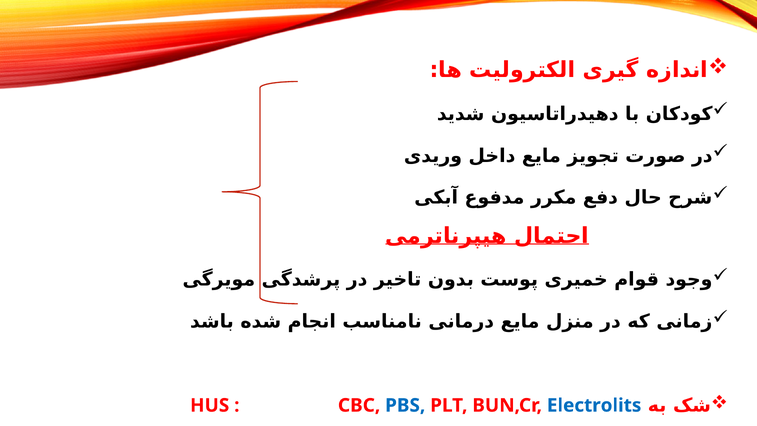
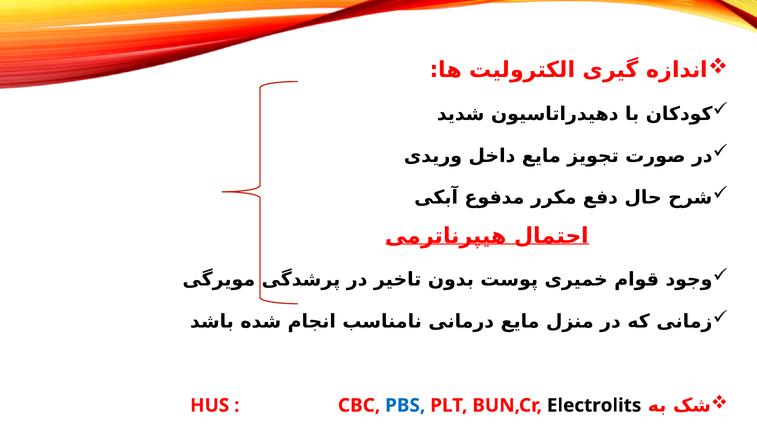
Electrolits colour: blue -> black (594, 405)
